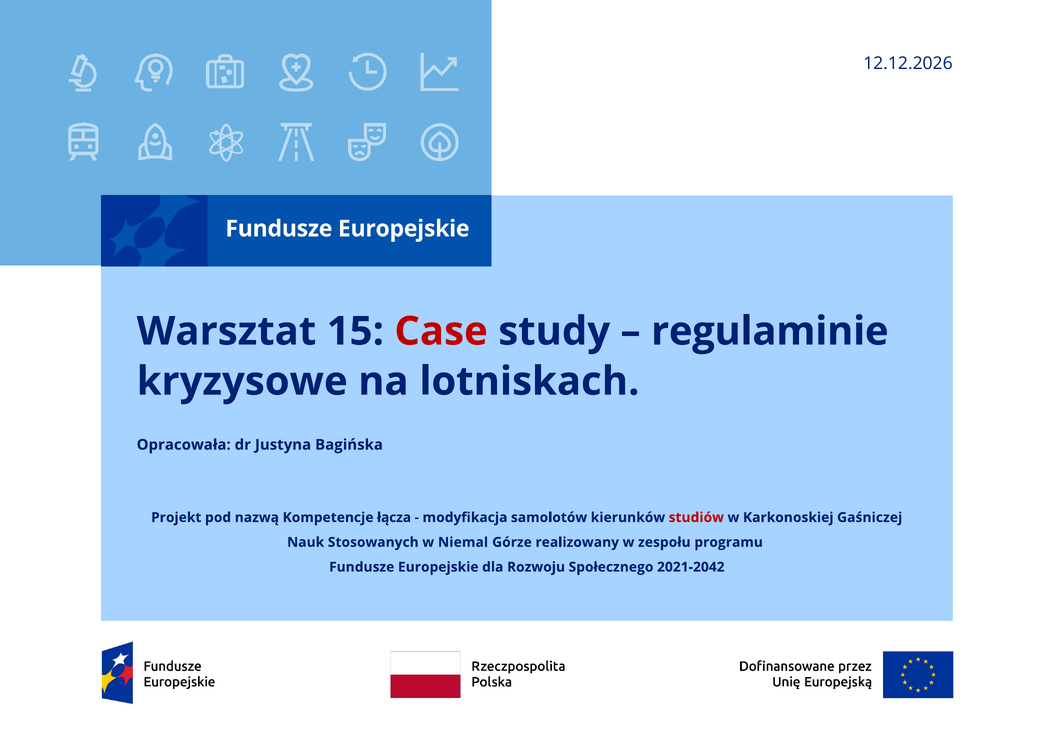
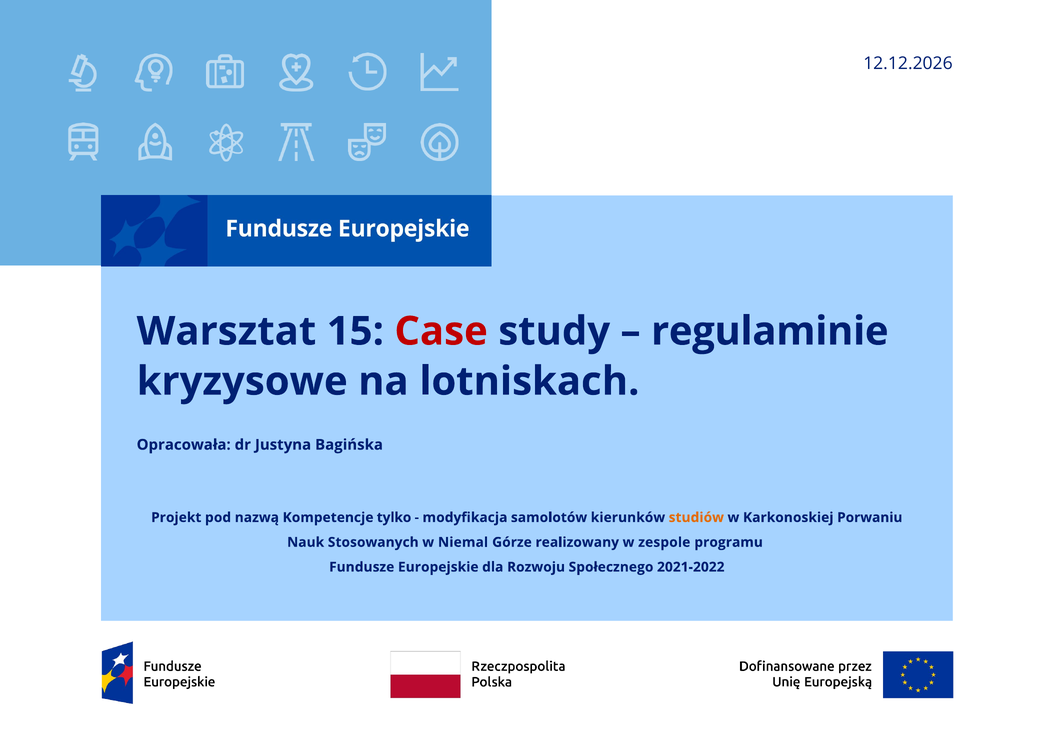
łącza: łącza -> tylko (394, 518)
studiów colour: red -> orange (696, 518)
Gaśniczej: Gaśniczej -> Porwaniu (870, 518)
zespołu: zespołu -> zespole (664, 542)
2021-2042: 2021-2042 -> 2021-2022 (691, 567)
